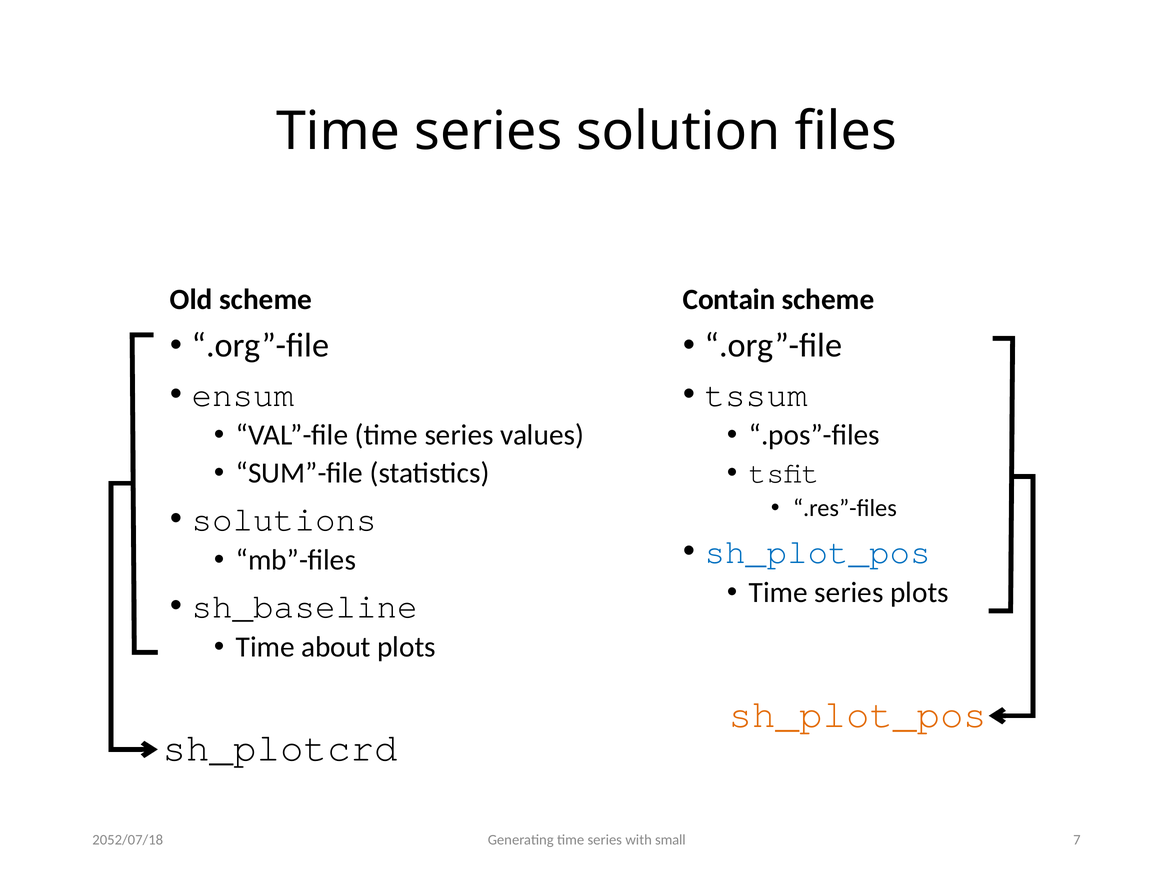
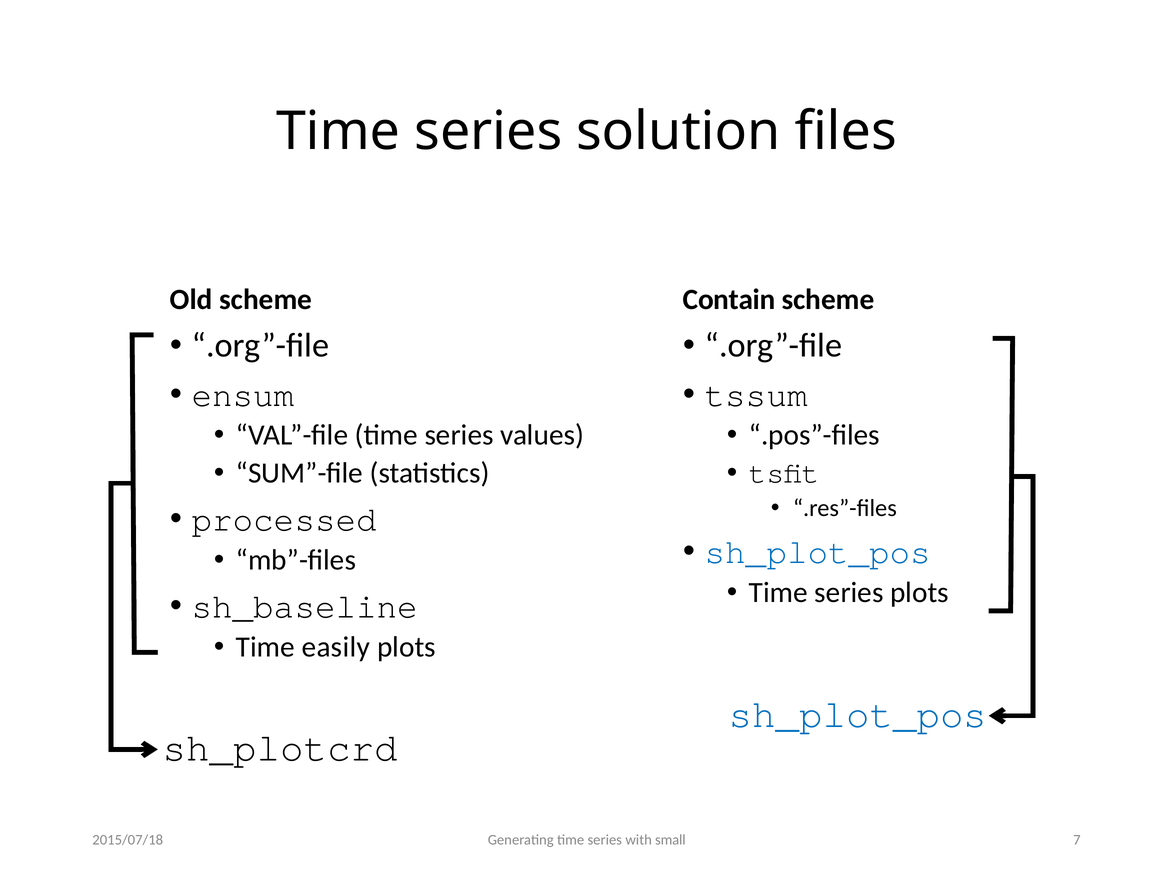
solutions: solutions -> processed (284, 519)
about: about -> easily (336, 647)
sh_plot_pos colour: orange -> blue (858, 714)
2052/07/18: 2052/07/18 -> 2015/07/18 (128, 840)
